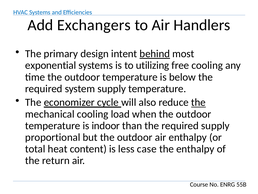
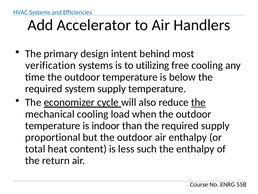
Exchangers: Exchangers -> Accelerator (94, 25)
behind underline: present -> none (155, 54)
exponential: exponential -> verification (51, 65)
case: case -> such (147, 149)
